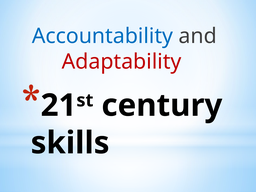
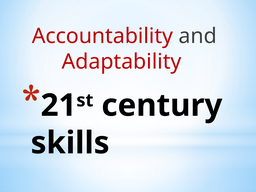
Accountability colour: blue -> red (102, 36)
